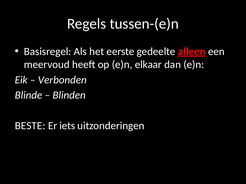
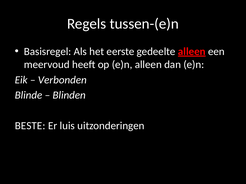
e)n elkaar: elkaar -> alleen (148, 65)
iets: iets -> luis (67, 126)
